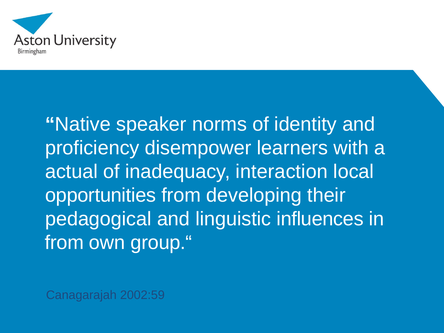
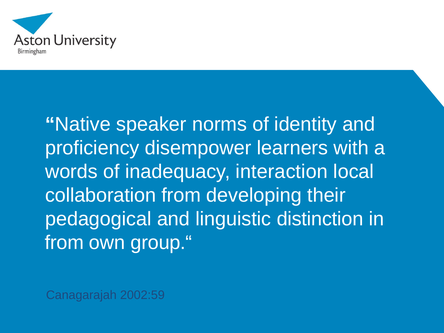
actual: actual -> words (71, 172)
opportunities: opportunities -> collaboration (101, 195)
influences: influences -> distinction (320, 219)
